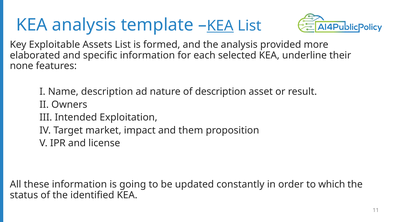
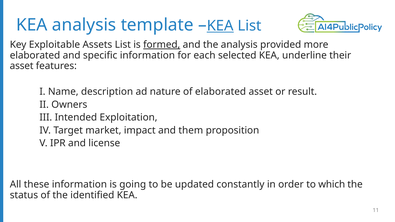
formed underline: none -> present (162, 45)
none: none -> asset (22, 66)
of description: description -> elaborated (221, 92)
